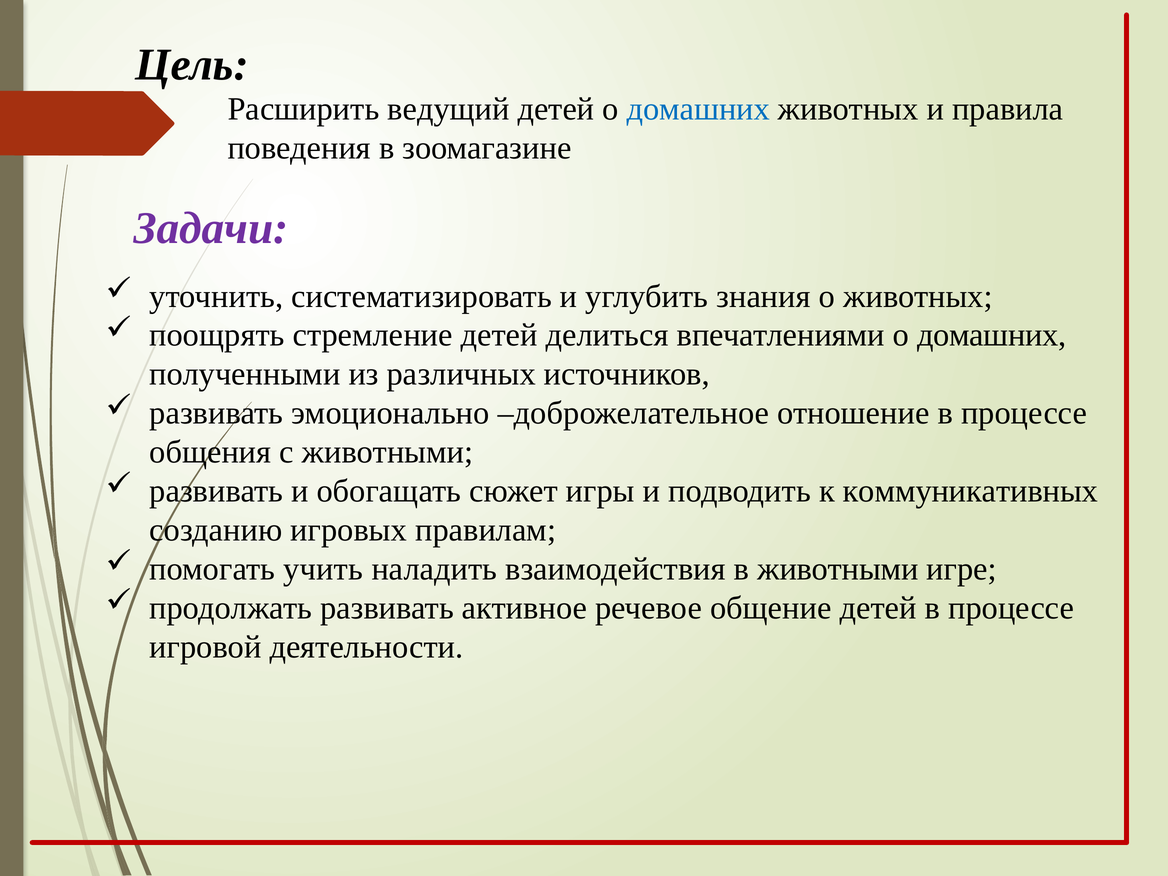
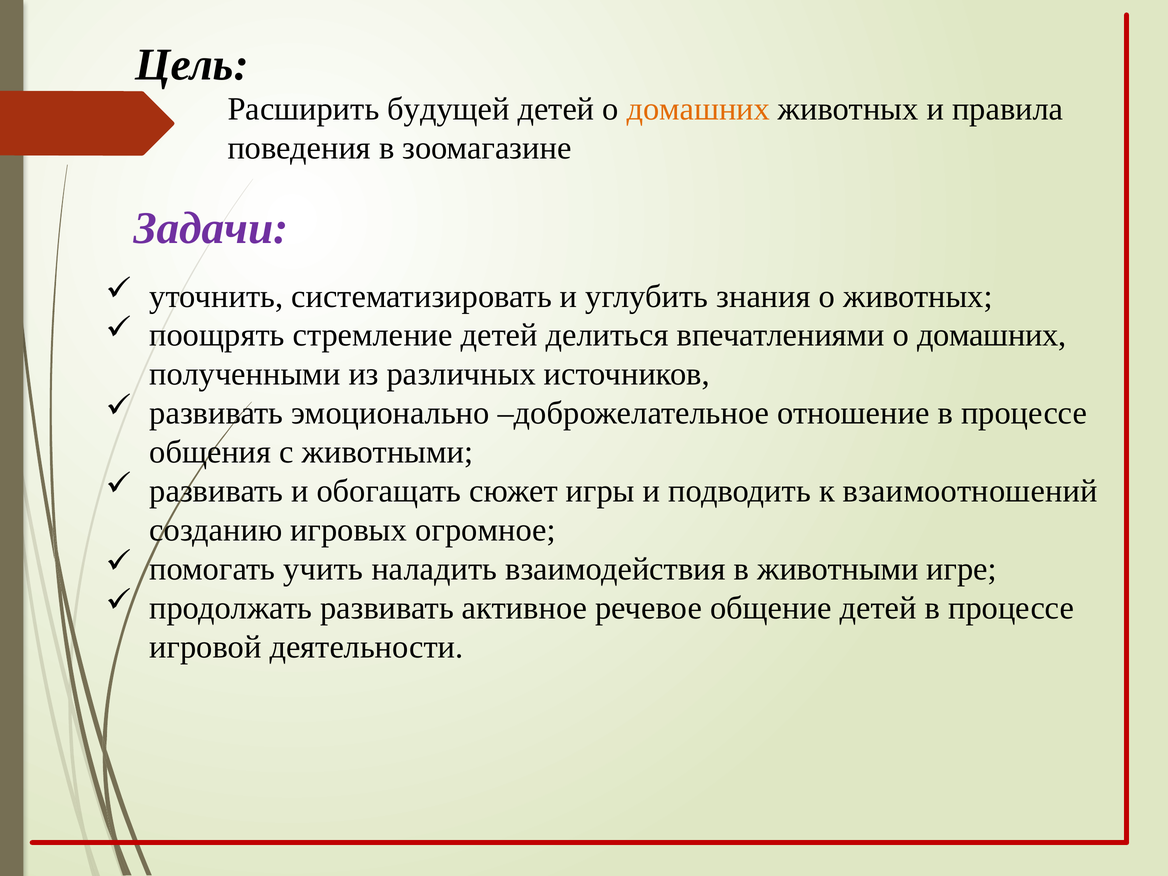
ведущий: ведущий -> будущей (448, 109)
домашних colour: blue -> orange (698, 109)
коммуникативных: коммуникативных -> взаимоотношений (970, 491)
правилам: правилам -> огромное (486, 530)
